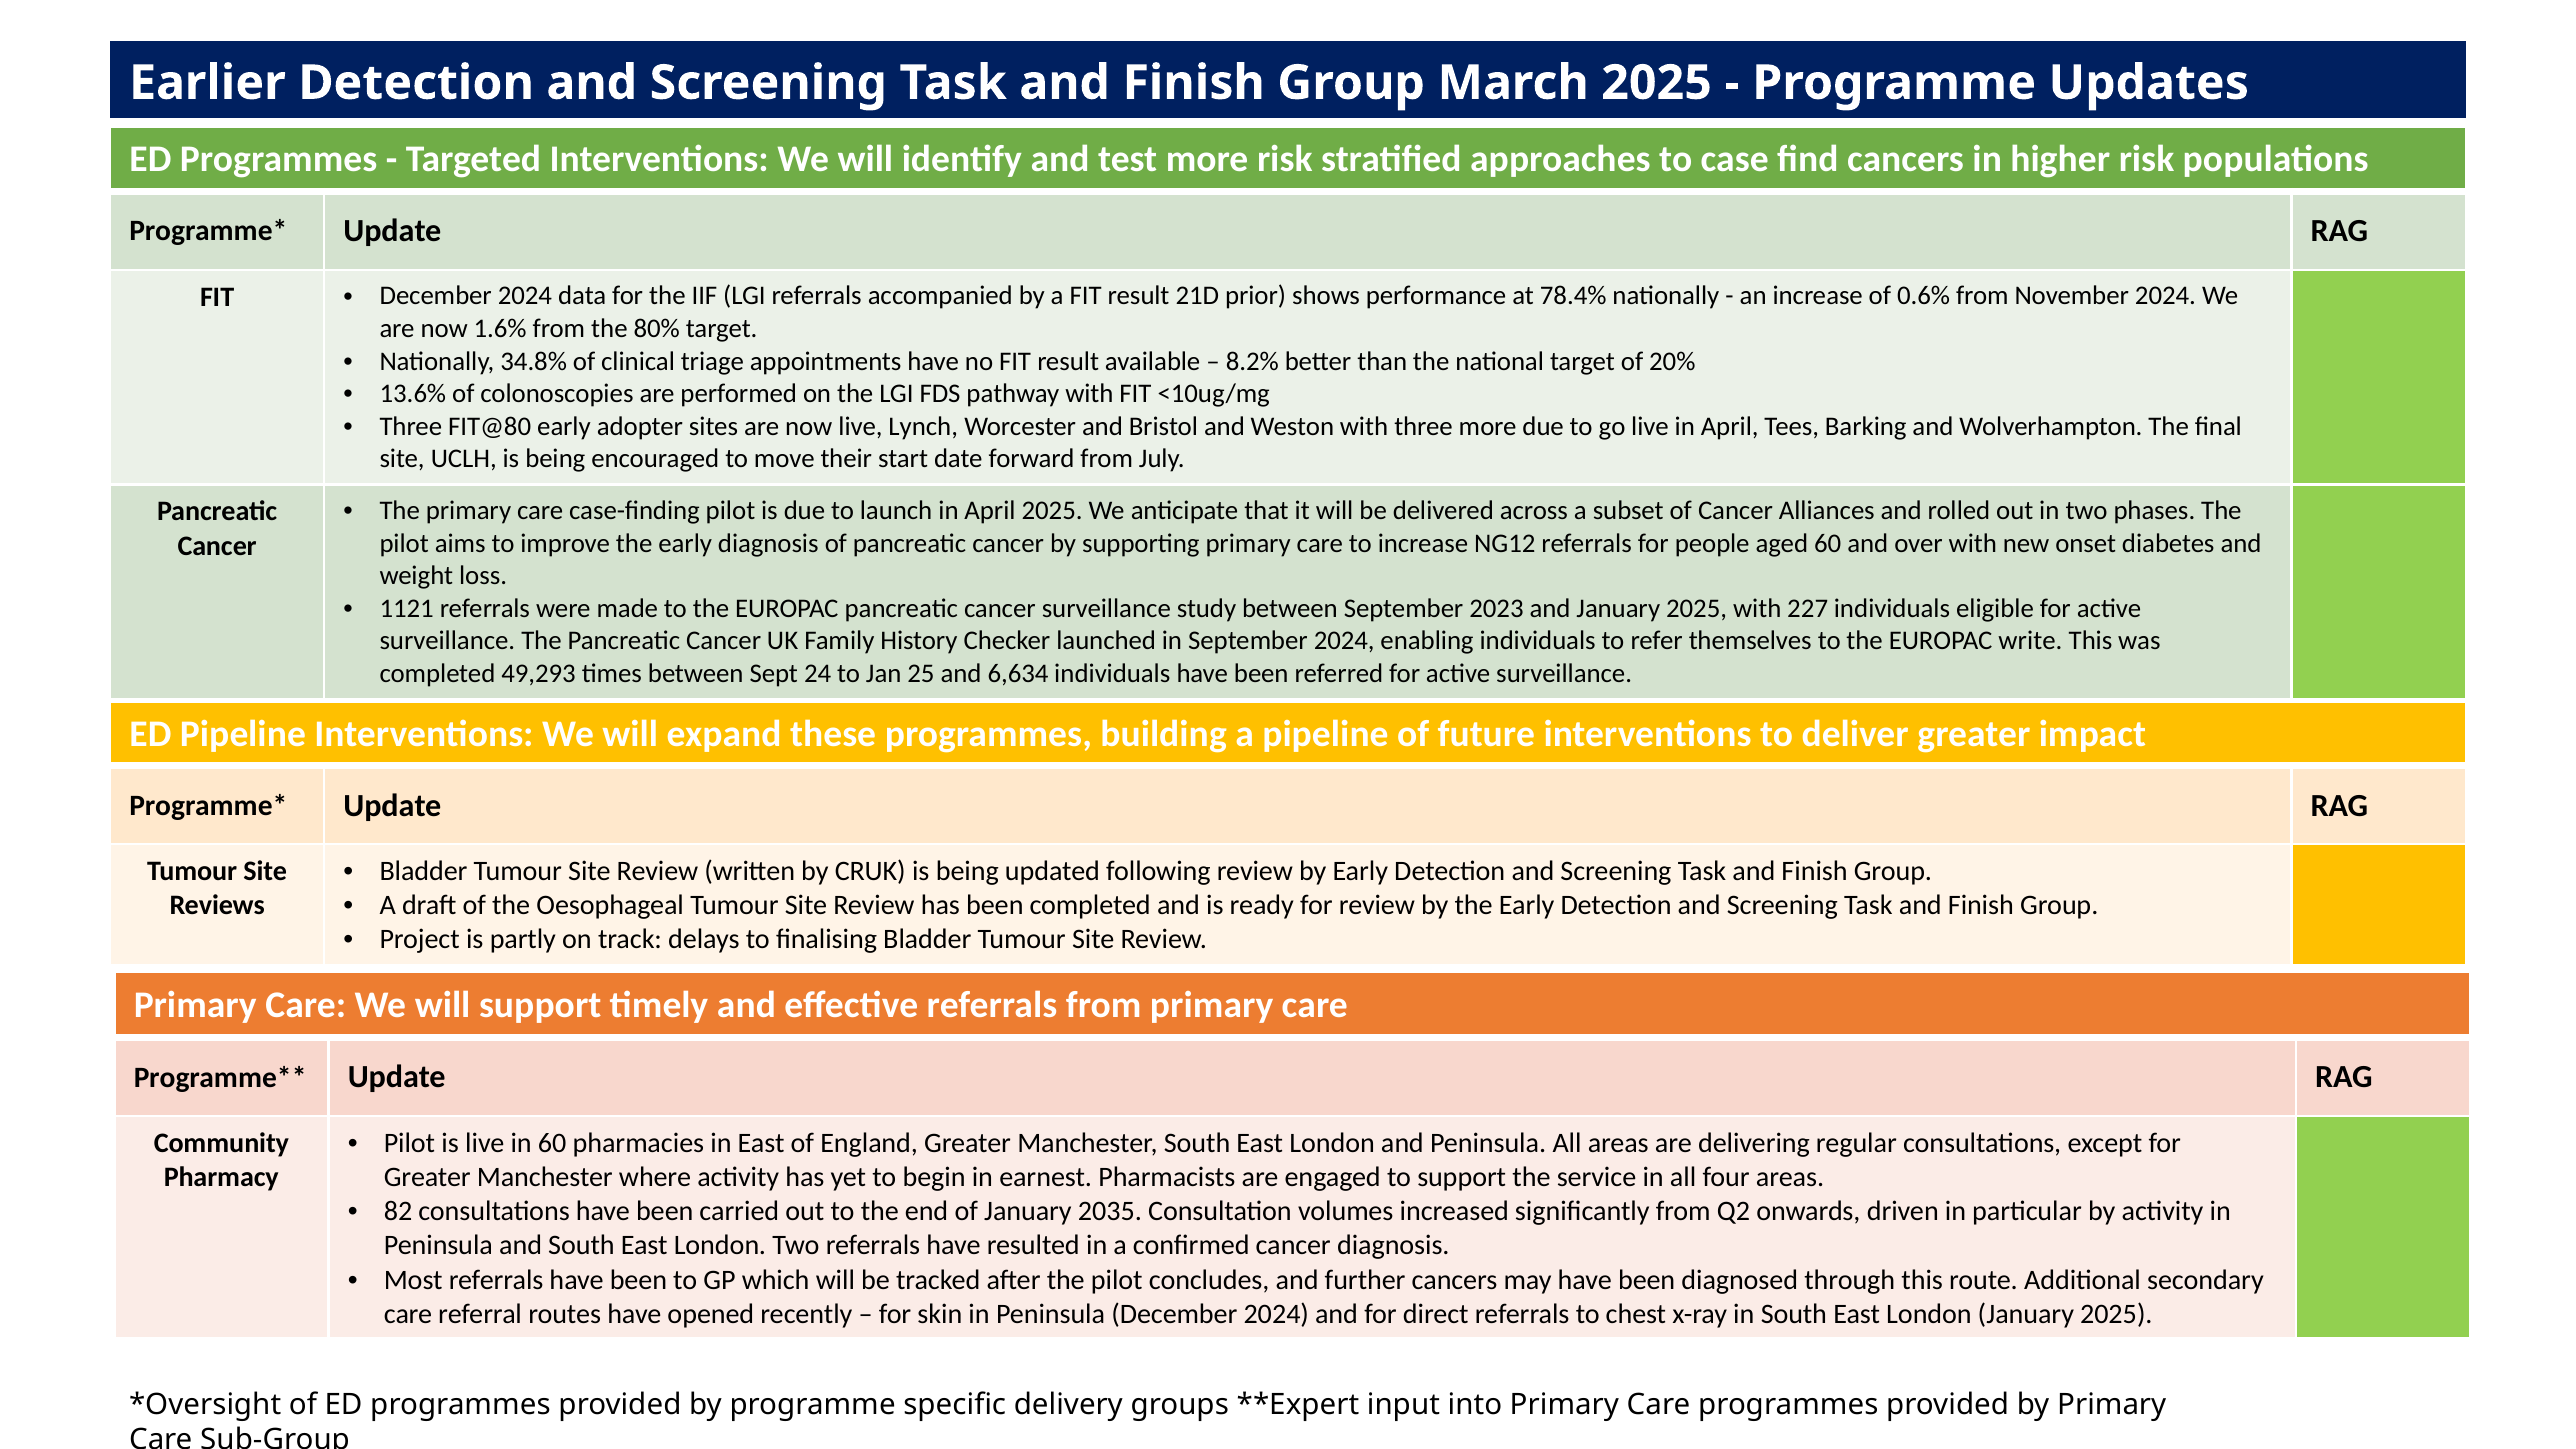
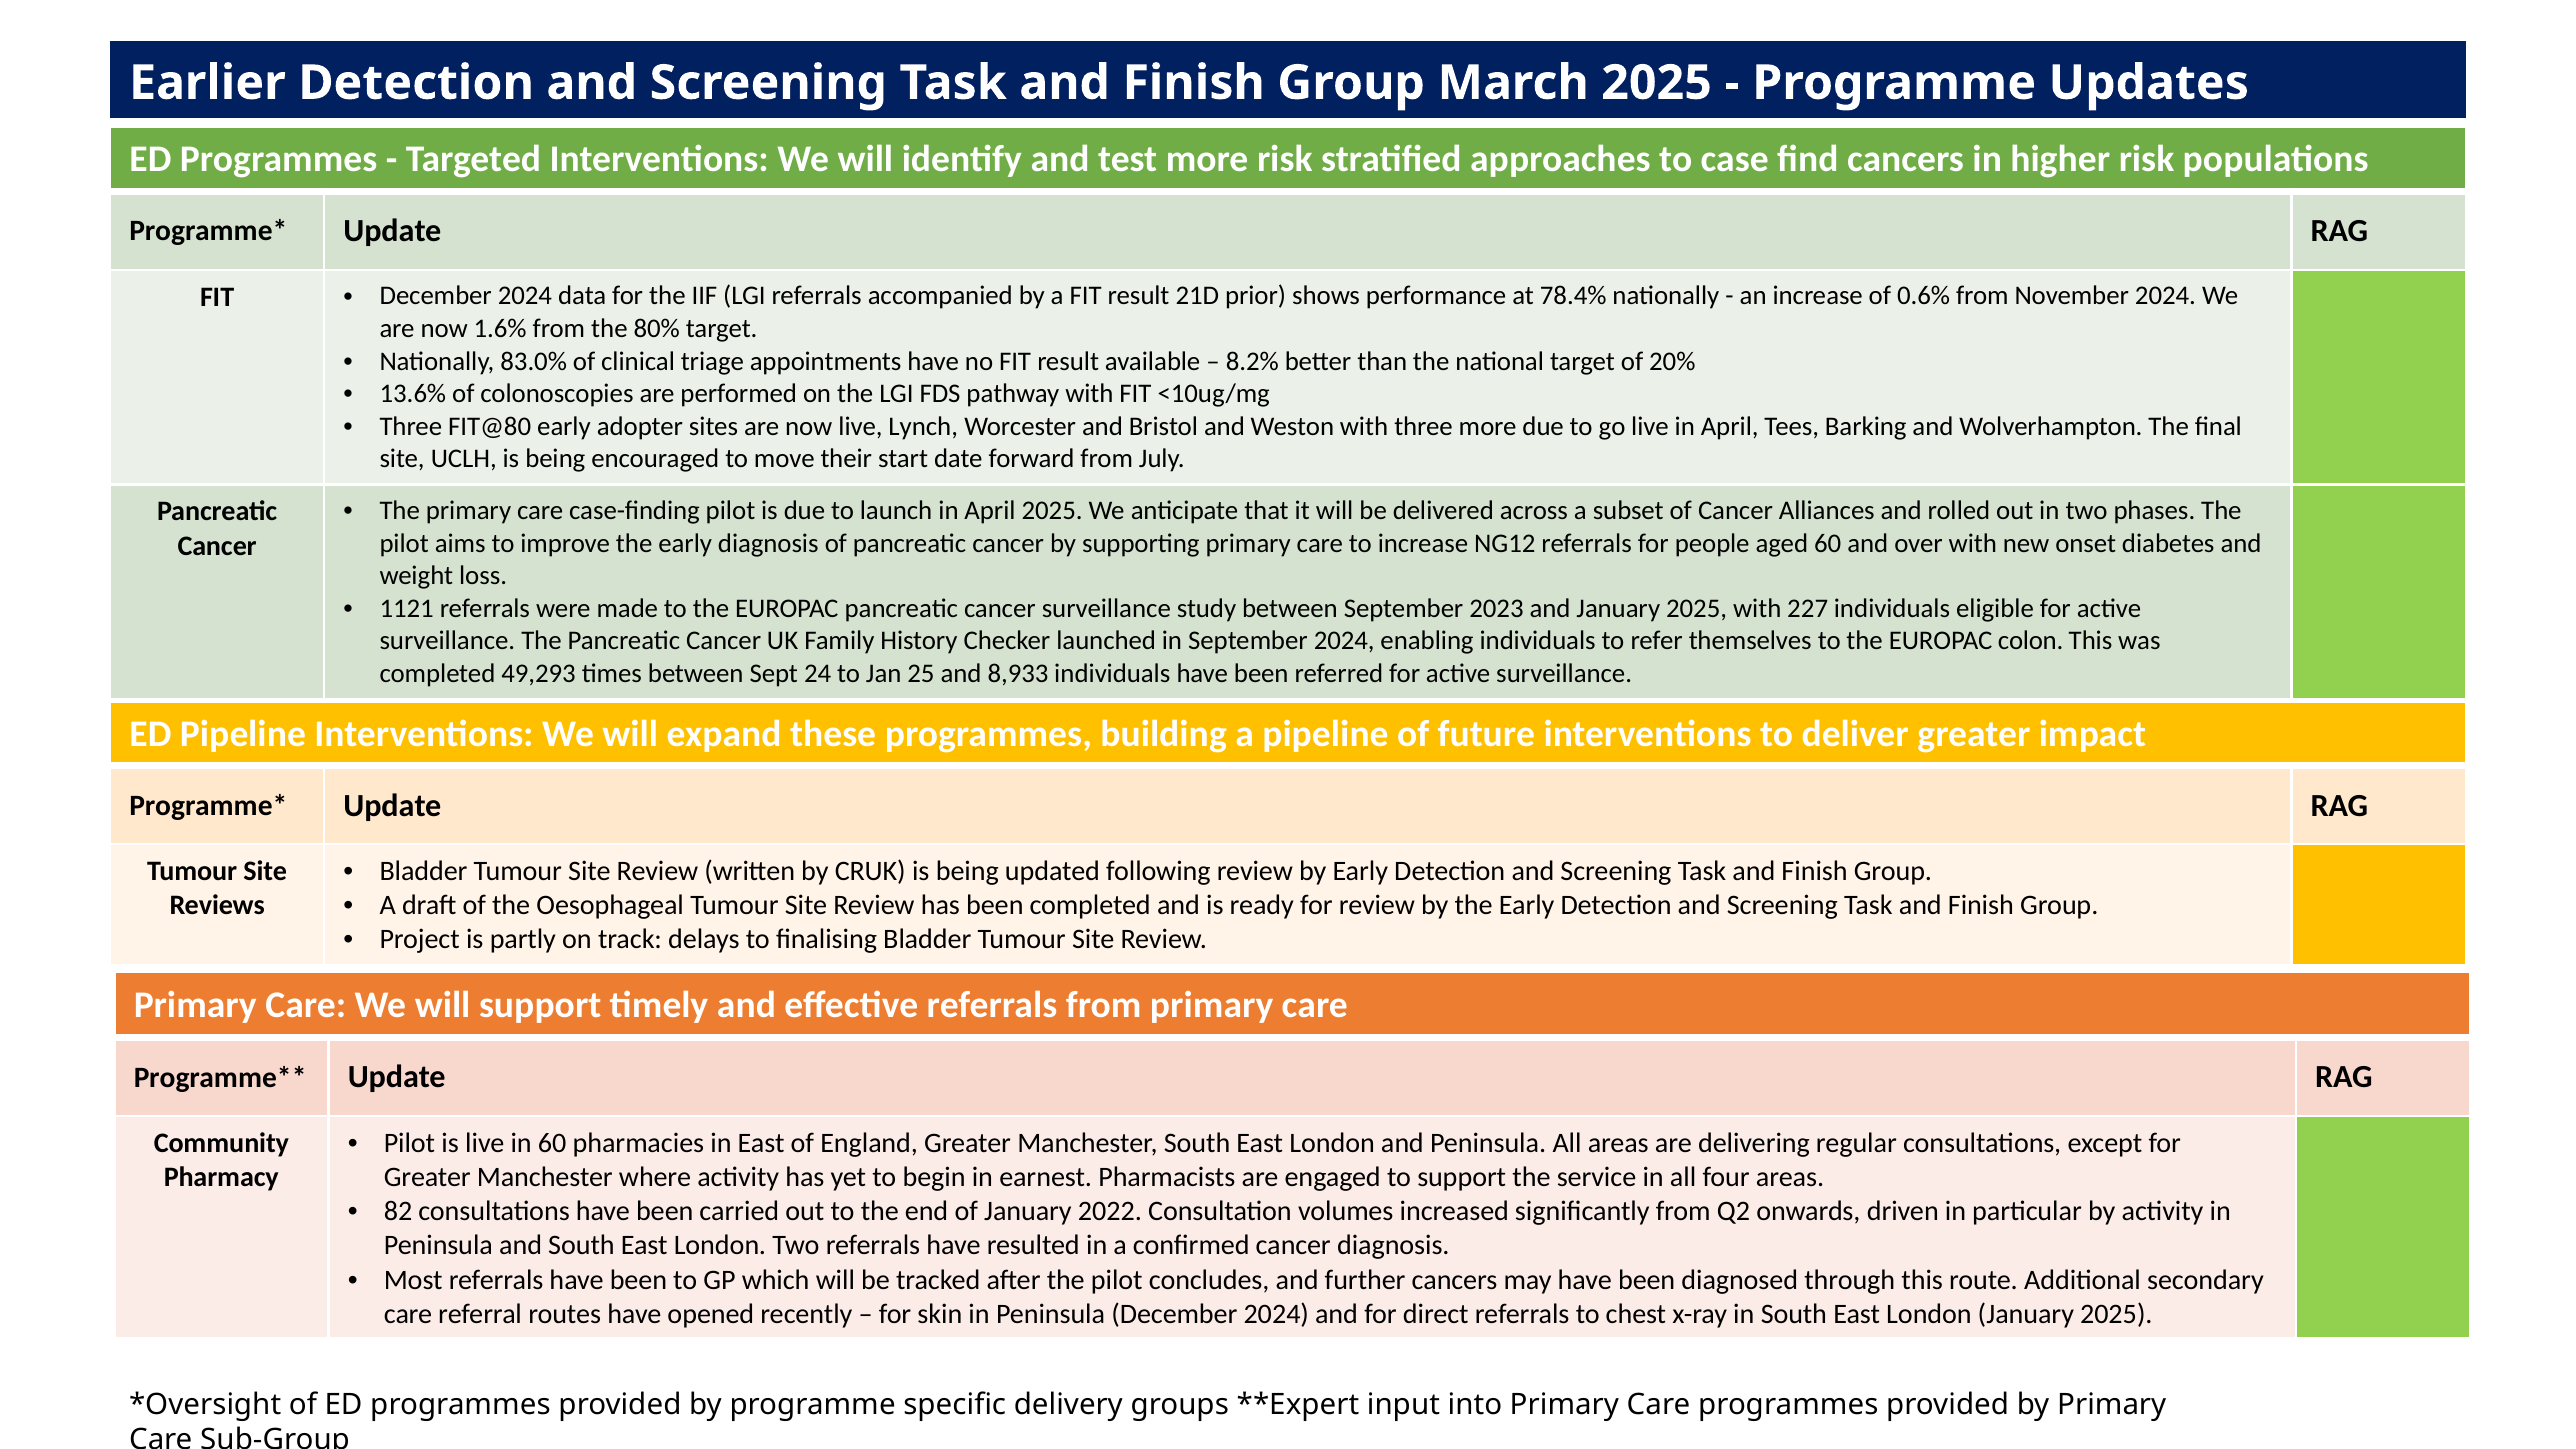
34.8%: 34.8% -> 83.0% (534, 361)
write: write -> colon (2031, 641)
6,634: 6,634 -> 8,933 (1018, 674)
2035: 2035 -> 2022 (1110, 1211)
